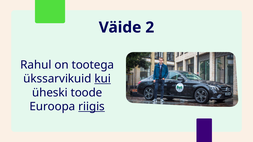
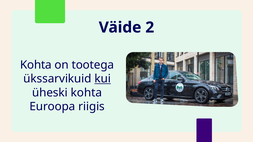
Rahul: Rahul -> Kohta (36, 65)
üheski toode: toode -> kohta (86, 93)
riigis underline: present -> none (92, 107)
